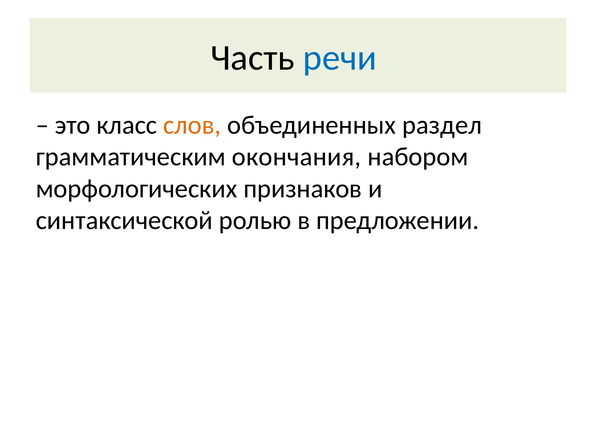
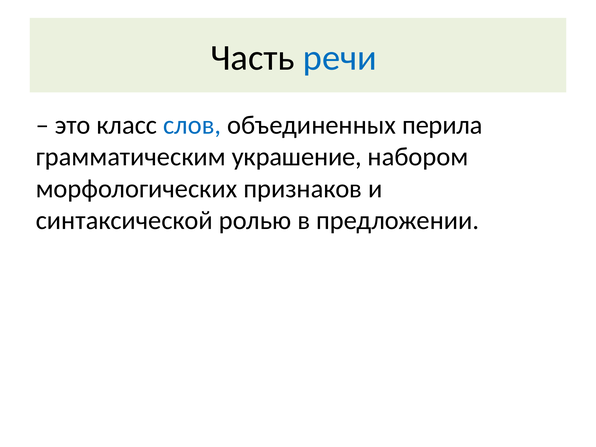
слов colour: orange -> blue (192, 125)
раздел: раздел -> перила (442, 125)
окончания: окончания -> украшение (297, 157)
